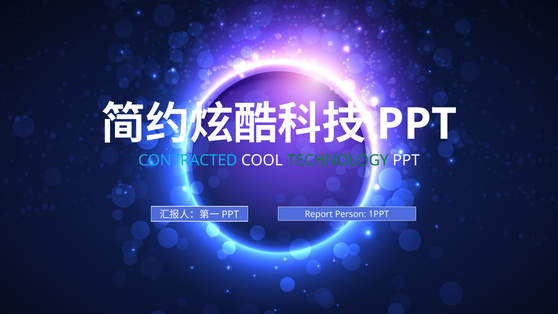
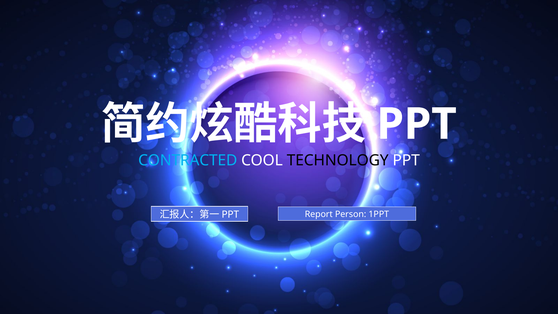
TECHNOLOGY colour: green -> black (338, 160)
